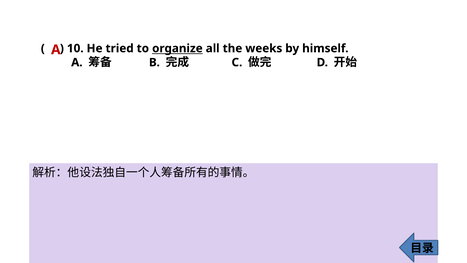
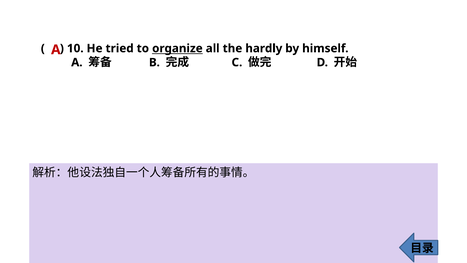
weeks: weeks -> hardly (264, 48)
